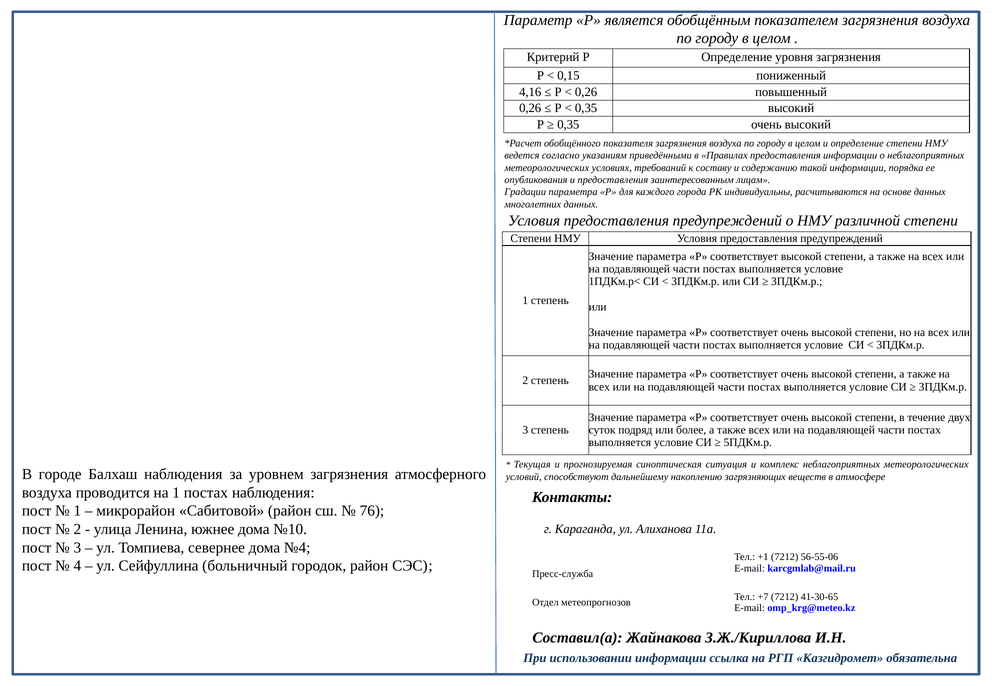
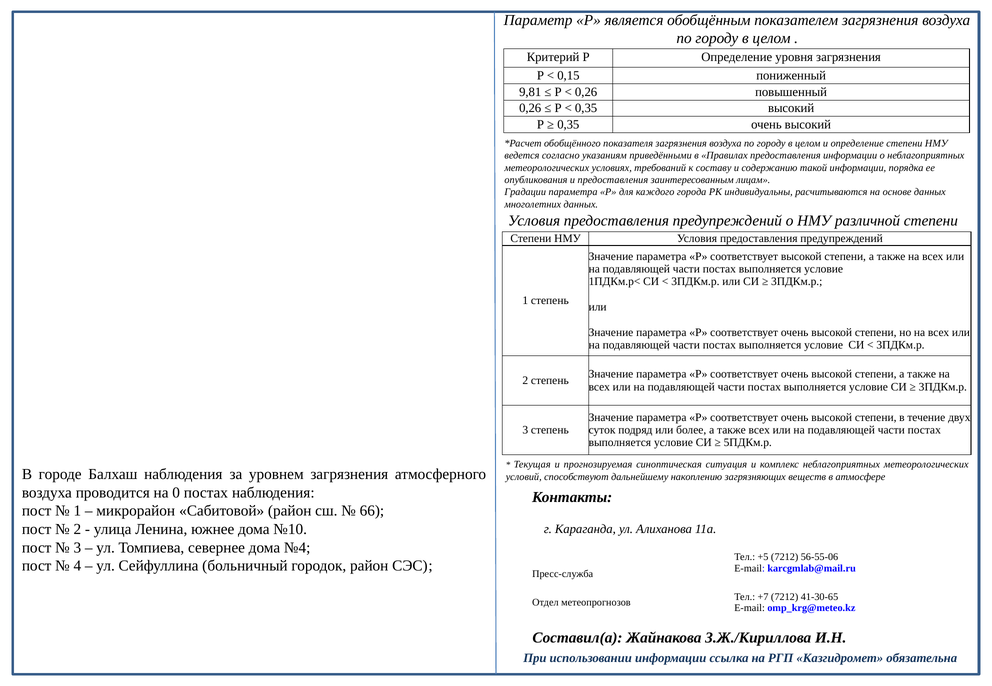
4,16: 4,16 -> 9,81 (530, 92)
на 1: 1 -> 0 (176, 493)
76: 76 -> 66 (372, 511)
+1: +1 -> +5 (763, 558)
